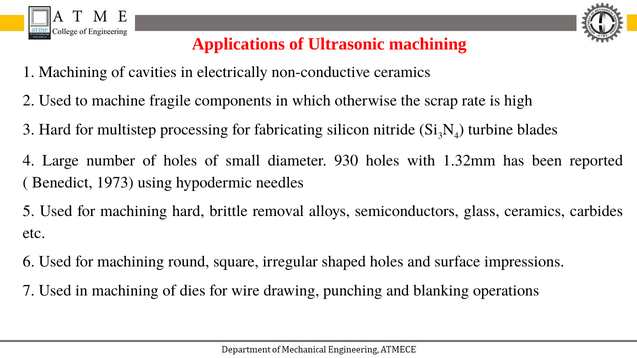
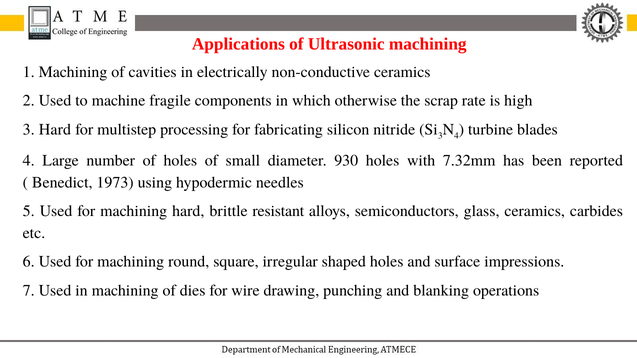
1.32mm: 1.32mm -> 7.32mm (469, 161)
removal: removal -> resistant (278, 211)
